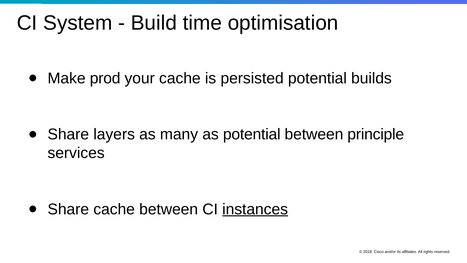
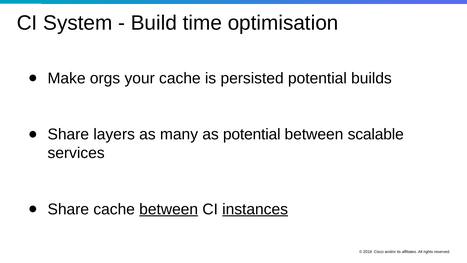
prod: prod -> orgs (105, 78)
principle: principle -> scalable (376, 134)
between underline: none -> present (169, 209)
